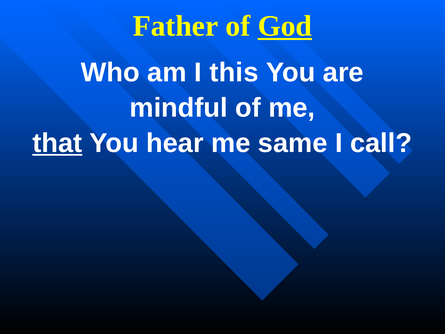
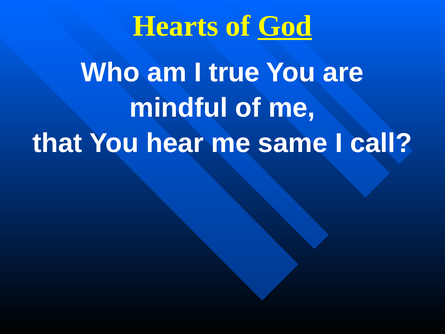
Father: Father -> Hearts (175, 26)
this: this -> true (234, 72)
that underline: present -> none (57, 143)
